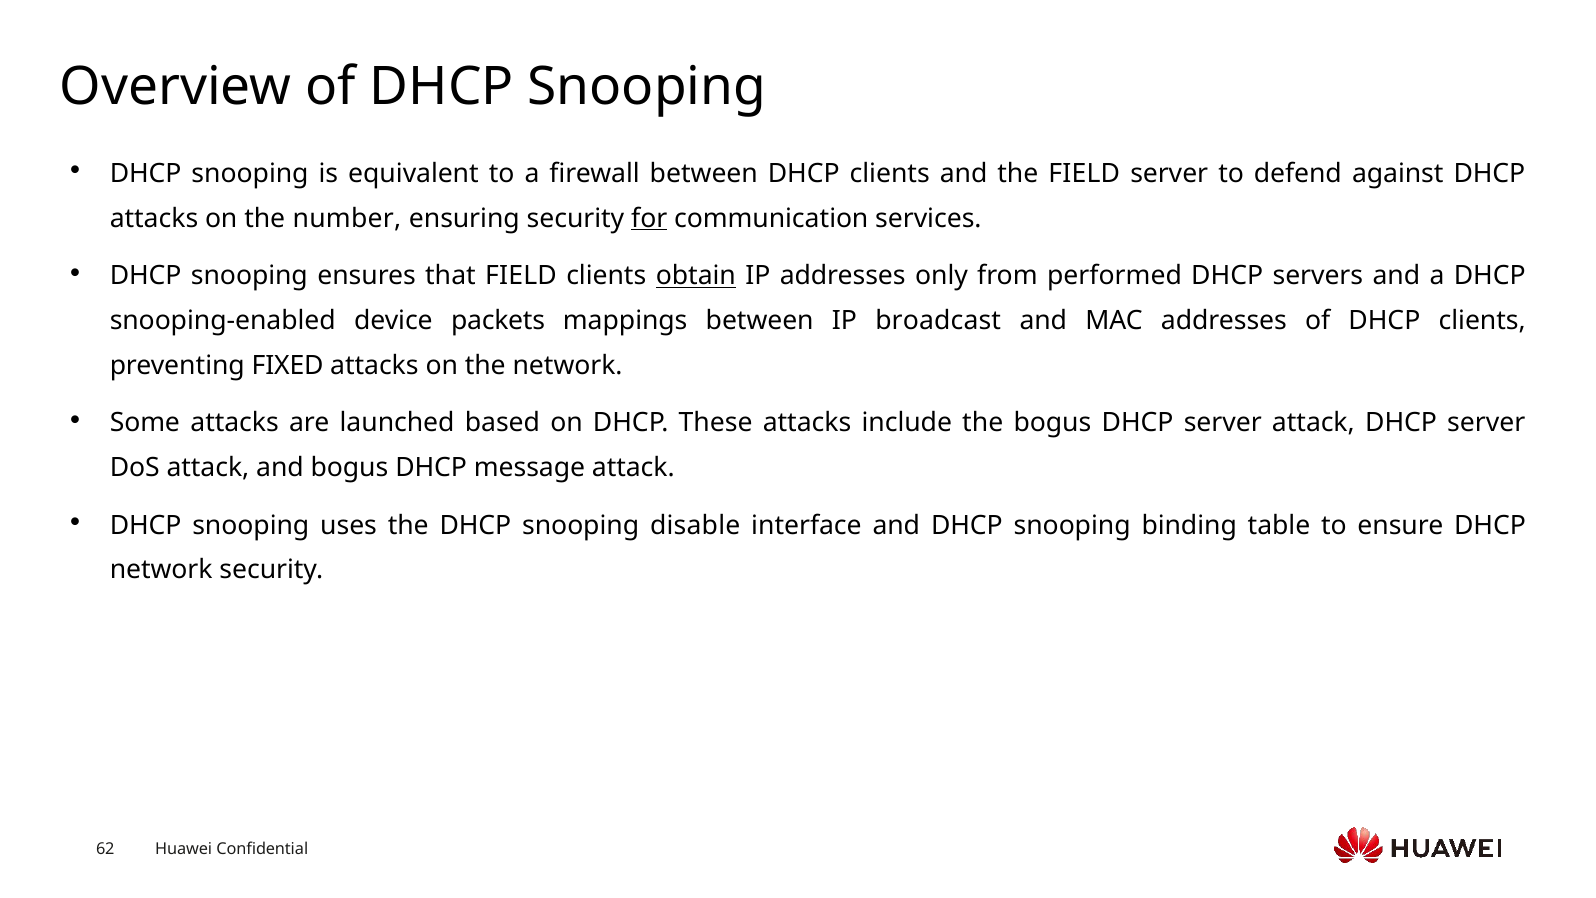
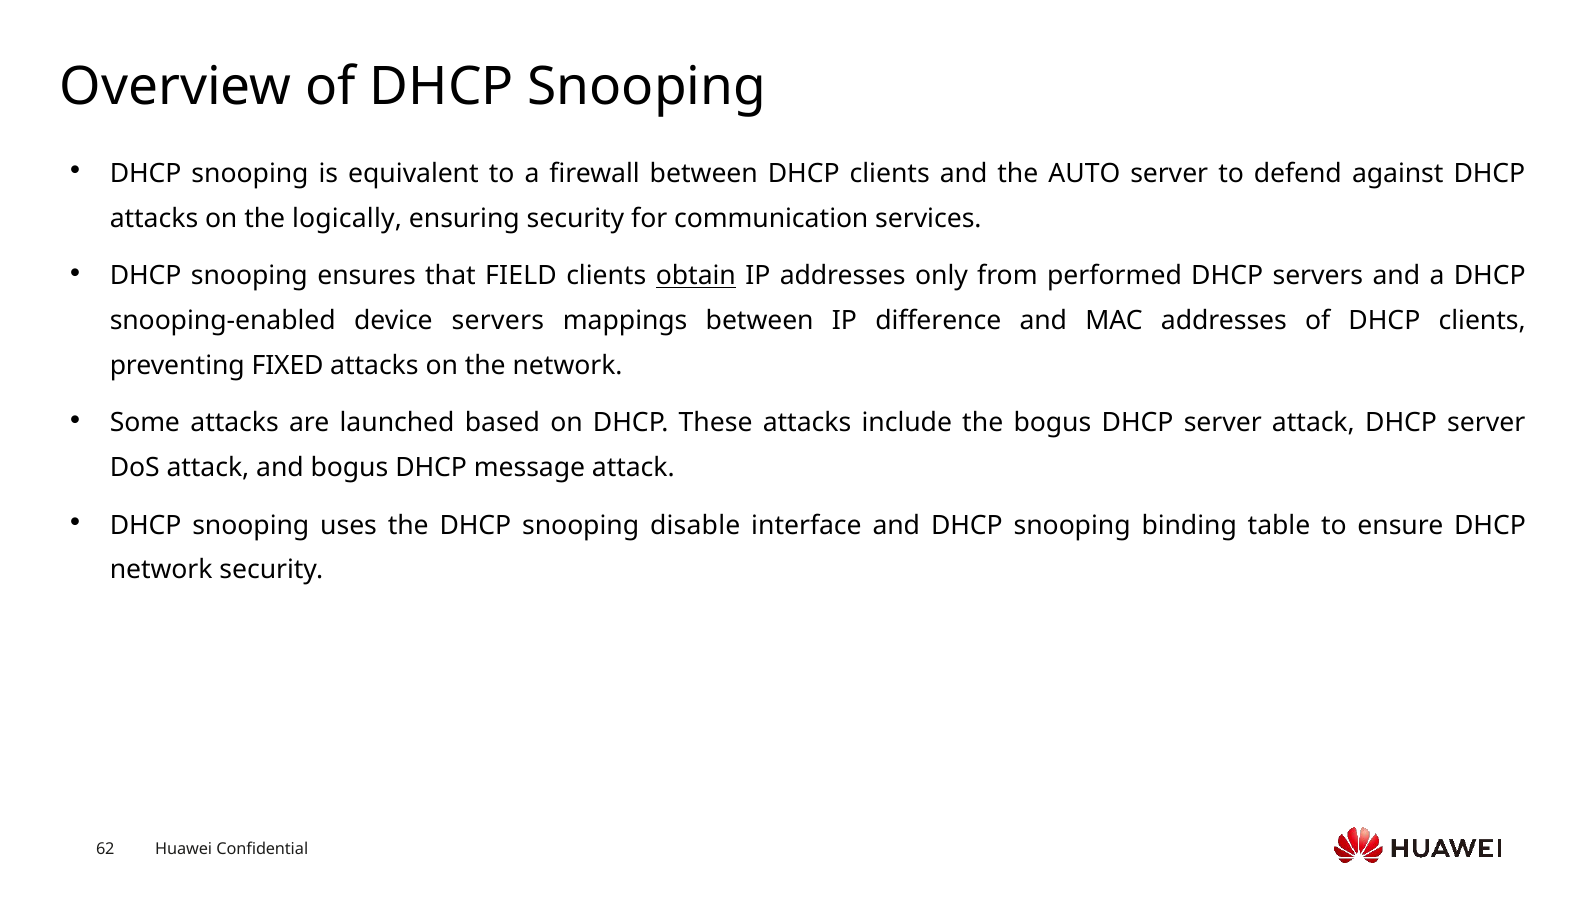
the FIELD: FIELD -> AUTO (1084, 174)
number: number -> logically (347, 218)
for underline: present -> none (649, 218)
device packets: packets -> servers (498, 321)
broadcast: broadcast -> difference (938, 321)
